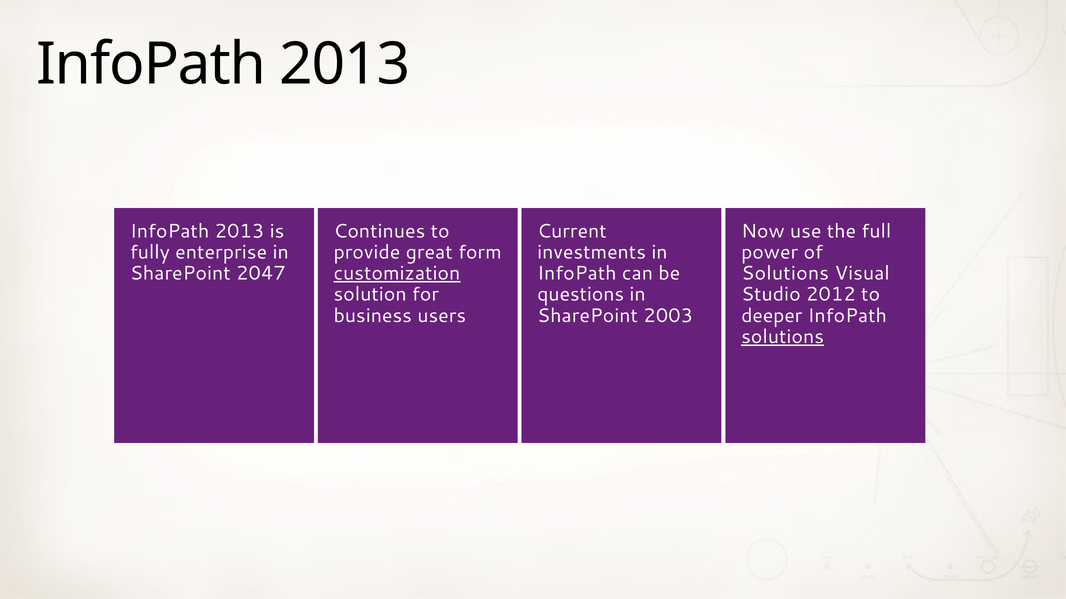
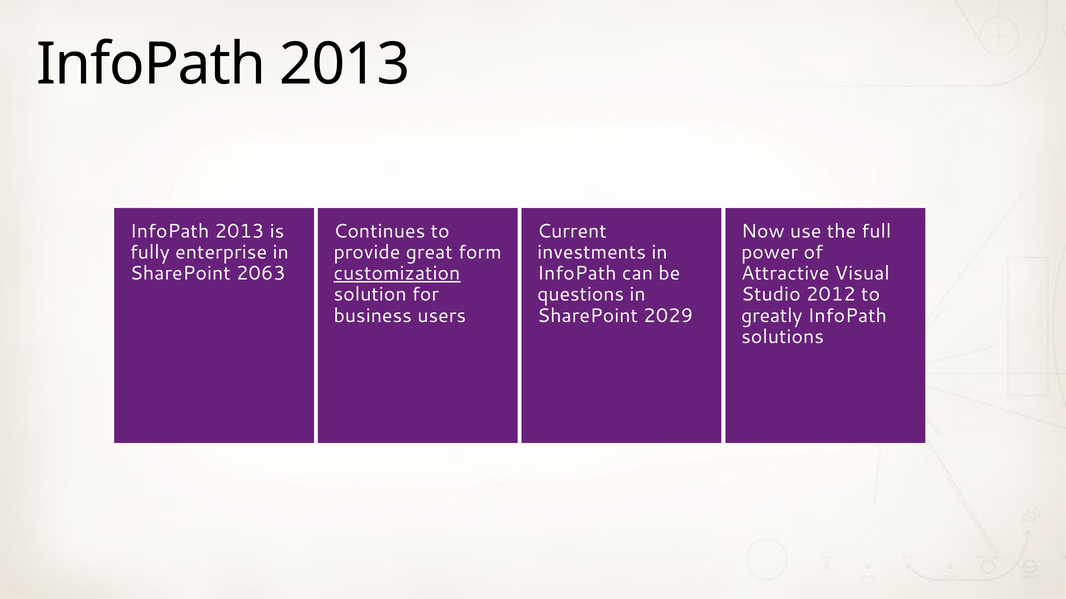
2047: 2047 -> 2063 (261, 274)
Solutions: Solutions -> Attractive (785, 274)
2003: 2003 -> 2029 (668, 316)
deeper: deeper -> greatly (772, 316)
solutions underline: present -> none (783, 337)
